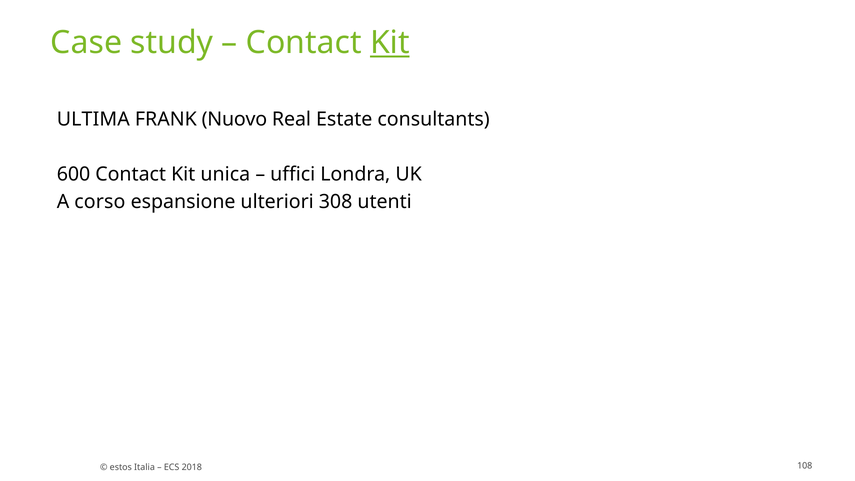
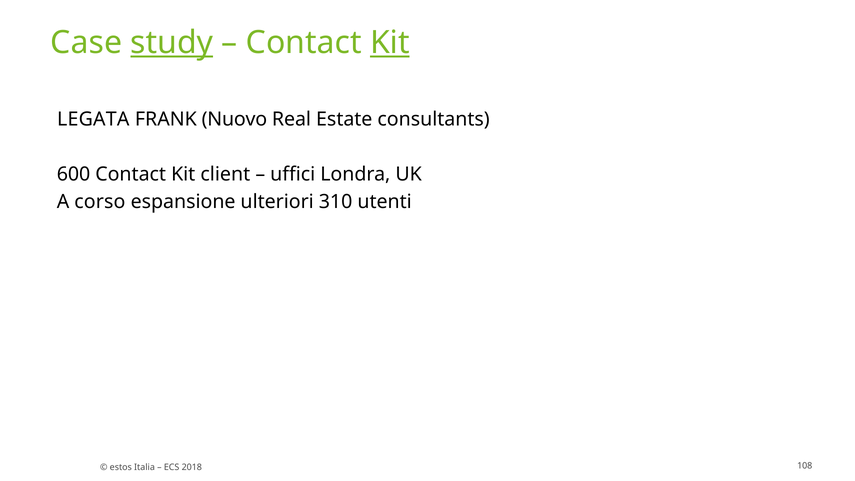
study underline: none -> present (172, 43)
ULTIMA: ULTIMA -> LEGATA (93, 119)
unica: unica -> client (225, 174)
308: 308 -> 310 (336, 202)
